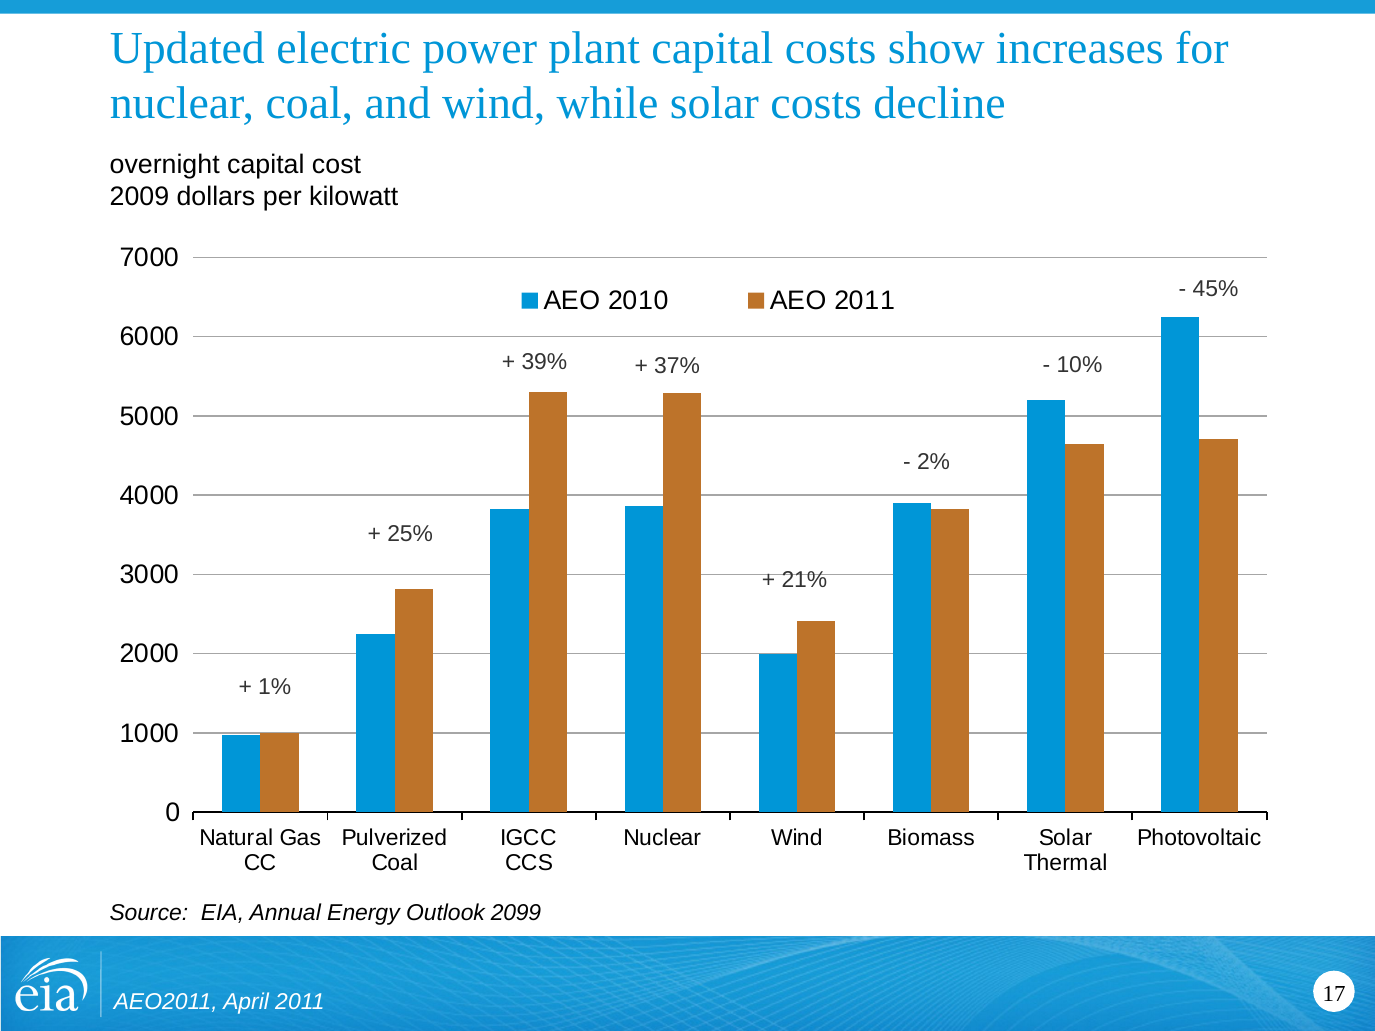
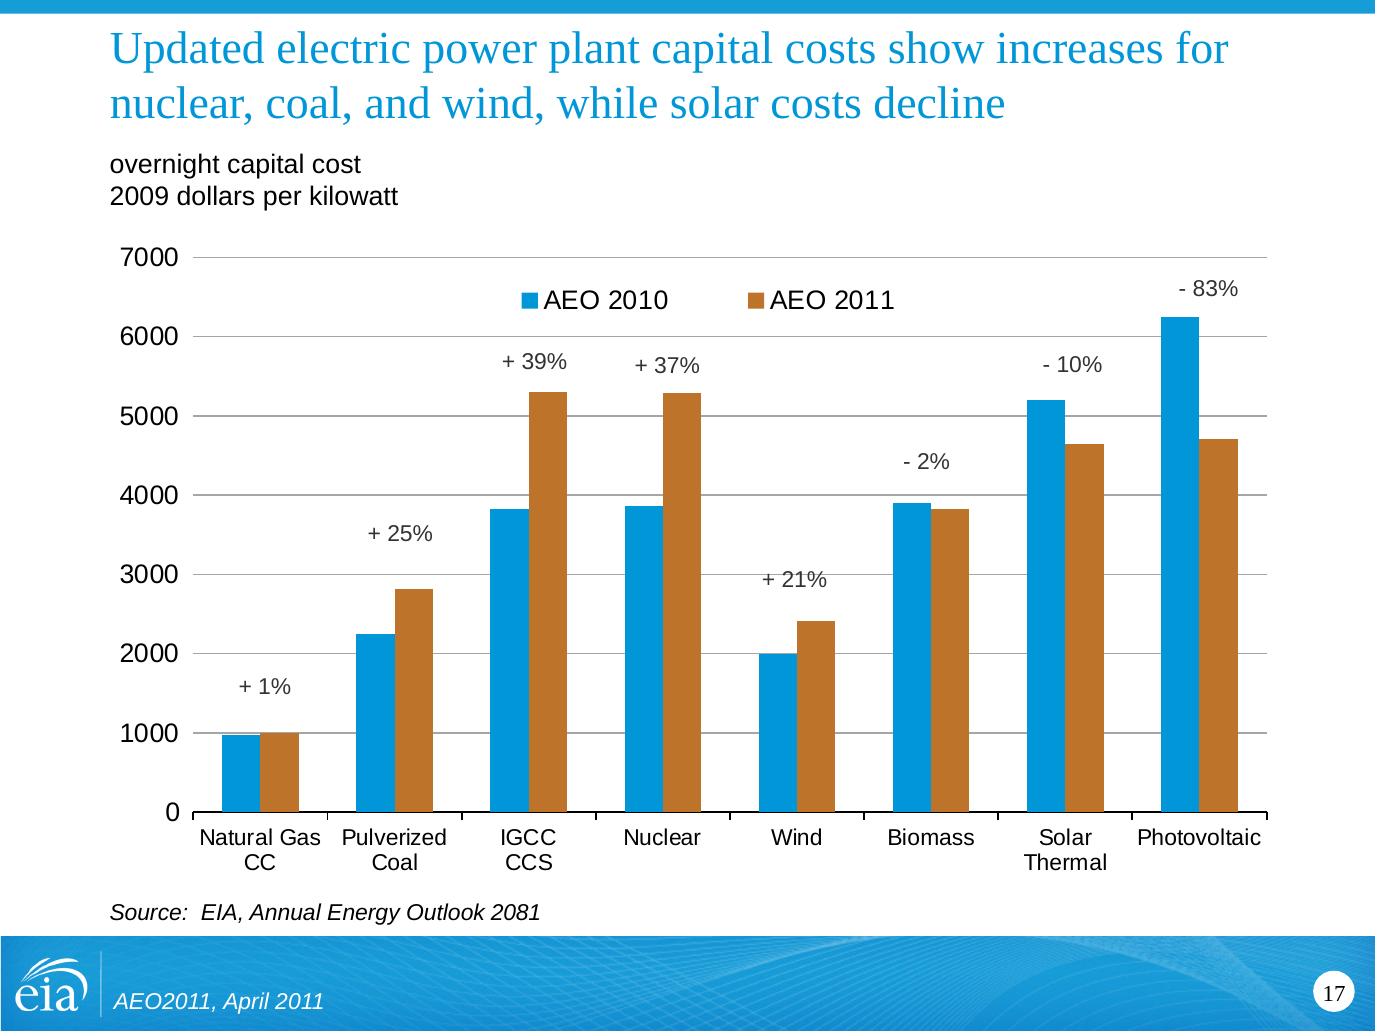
45%: 45% -> 83% (1216, 289)
2099: 2099 -> 2081 (516, 913)
